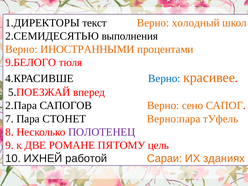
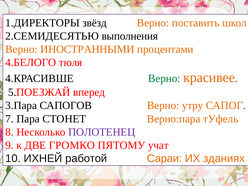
текст: текст -> звёзд (95, 23)
холодный: холодный -> поставить (196, 23)
9.БЕЛОГО: 9.БЕЛОГО -> 4.БЕЛОГО (31, 63)
Верно colour: blue -> green (164, 79)
2.Пара: 2.Пара -> 3.Пара (21, 106)
сено: сено -> утру (193, 106)
РОМАНЕ: РОМАНЕ -> ГРОМКО (72, 145)
цель: цель -> учат (158, 145)
